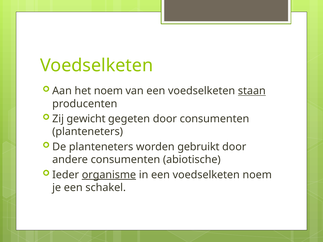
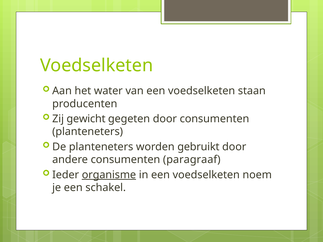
het noem: noem -> water (108, 91)
staan underline: present -> none (252, 91)
abiotische: abiotische -> paragraaf (192, 160)
